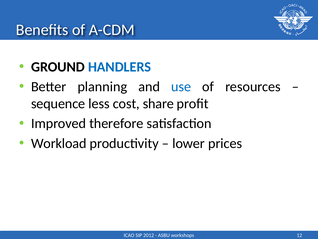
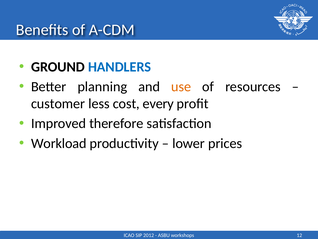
use colour: blue -> orange (181, 87)
sequence: sequence -> customer (58, 104)
share: share -> every (158, 104)
